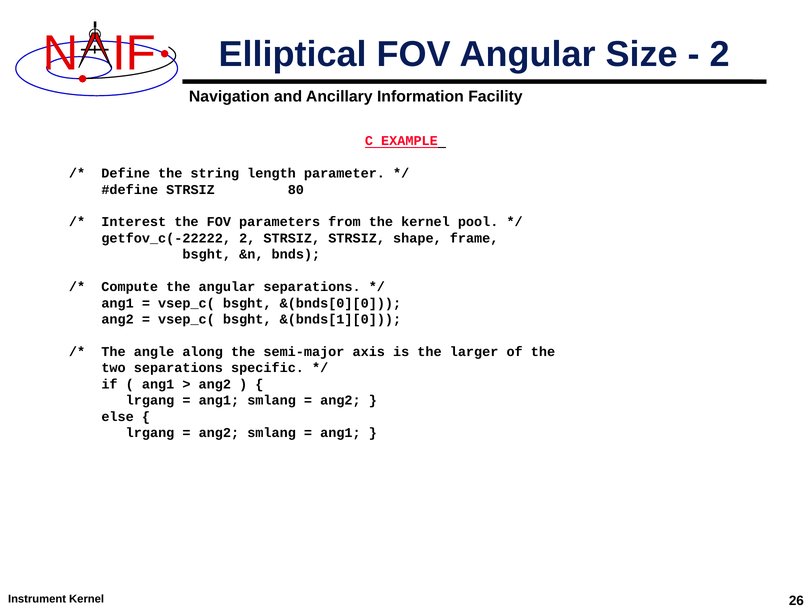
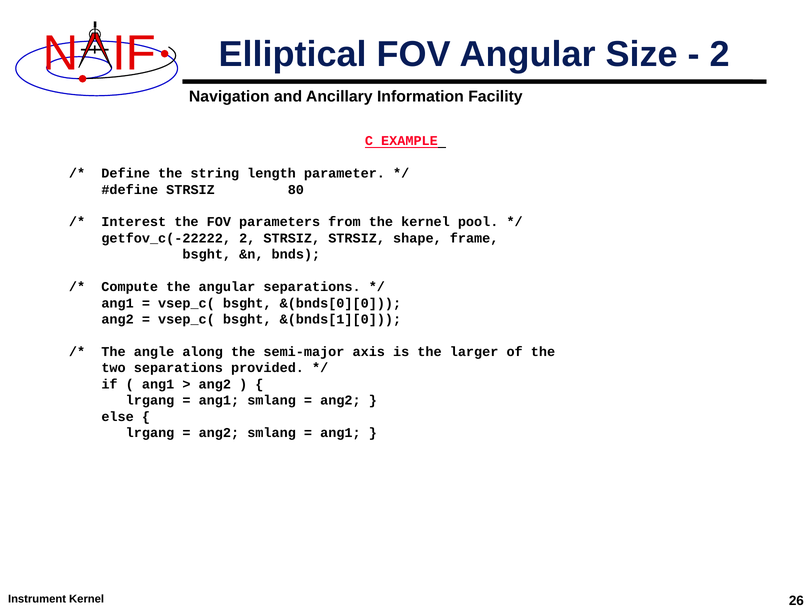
specific: specific -> provided (267, 368)
